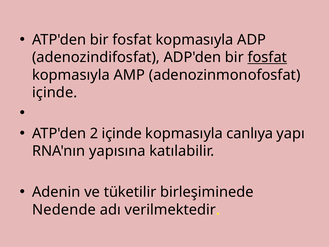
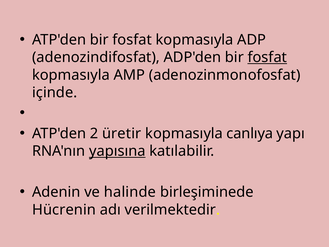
2 içinde: içinde -> üretir (122, 133)
yapısına underline: none -> present (117, 151)
tüketilir: tüketilir -> halinde (130, 192)
Nedende: Nedende -> Hücrenin (64, 210)
